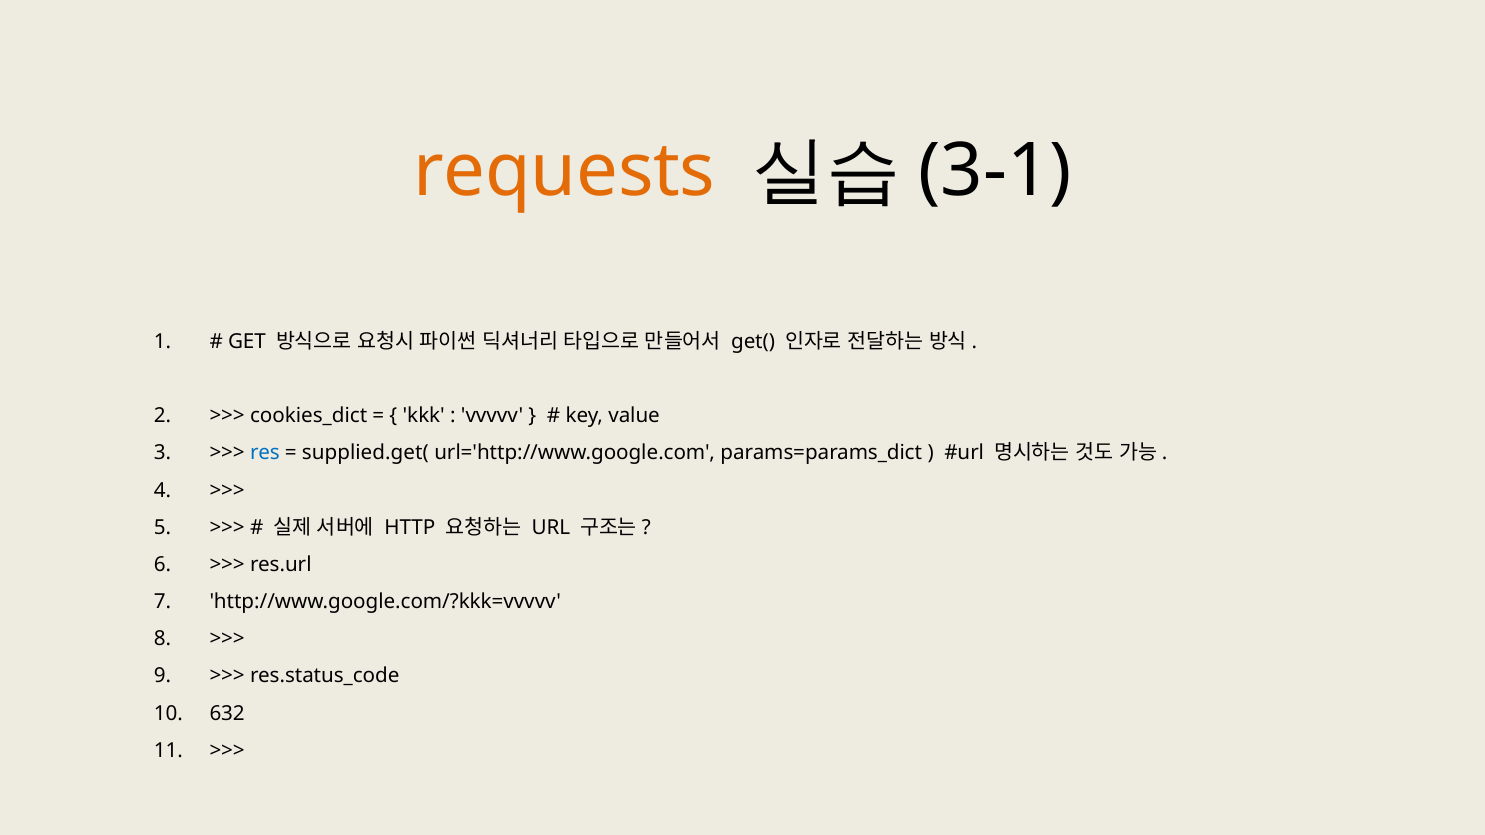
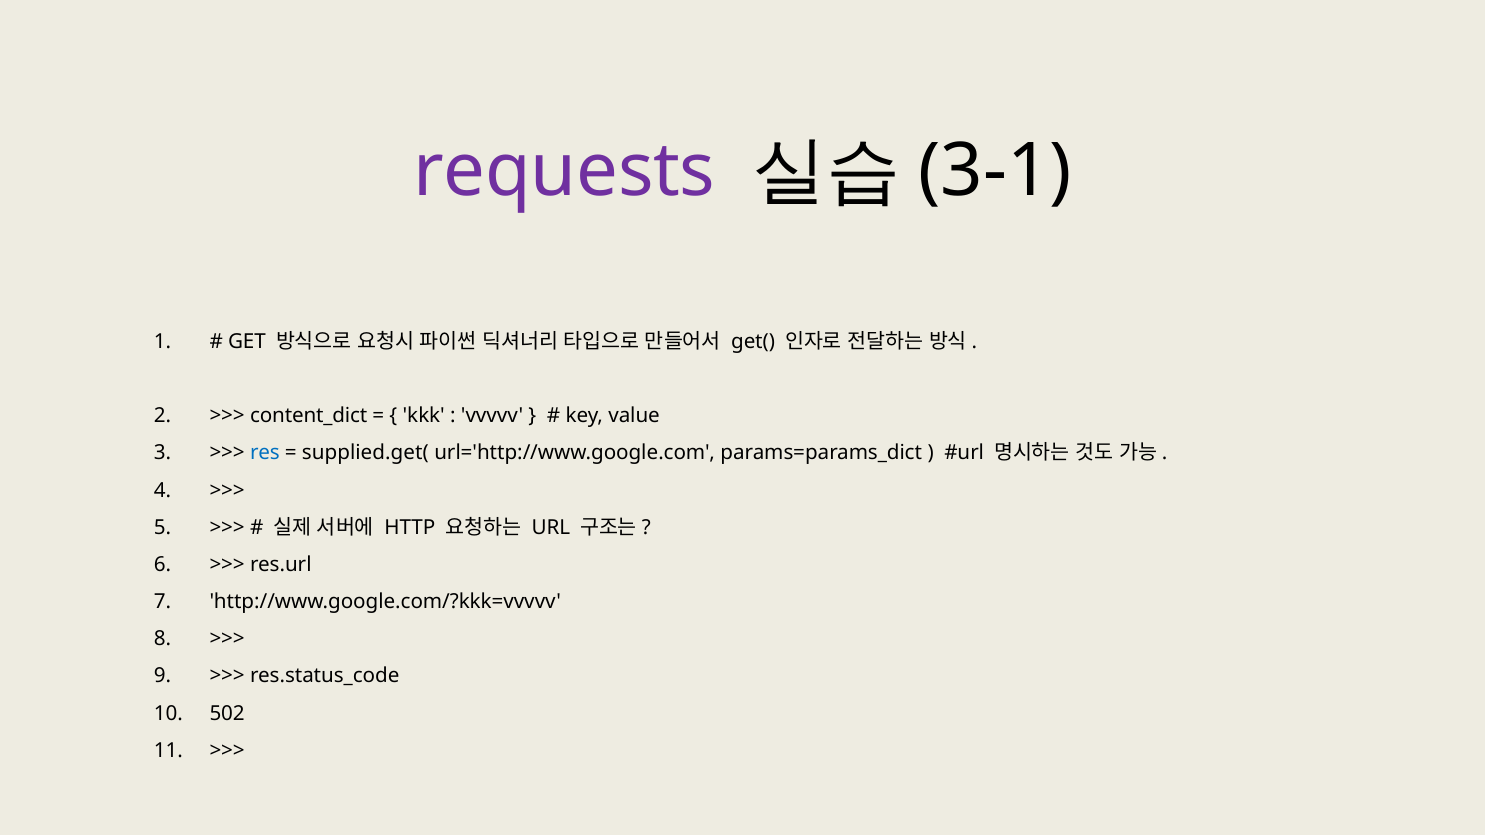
requests colour: orange -> purple (564, 171)
cookies_dict: cookies_dict -> content_dict (309, 416)
632: 632 -> 502 (227, 714)
